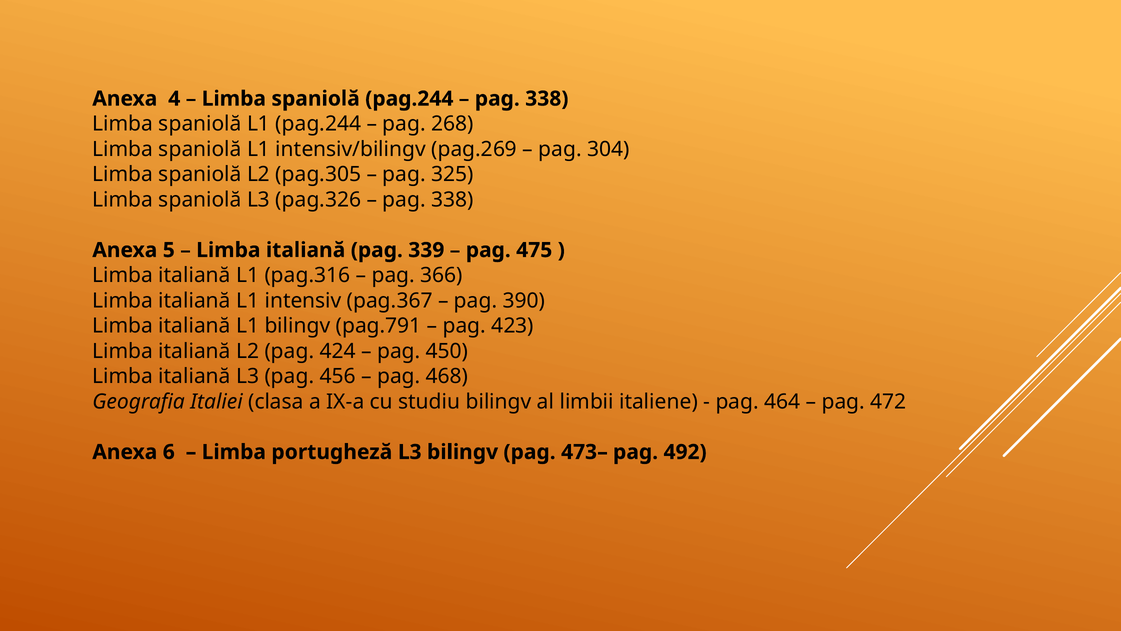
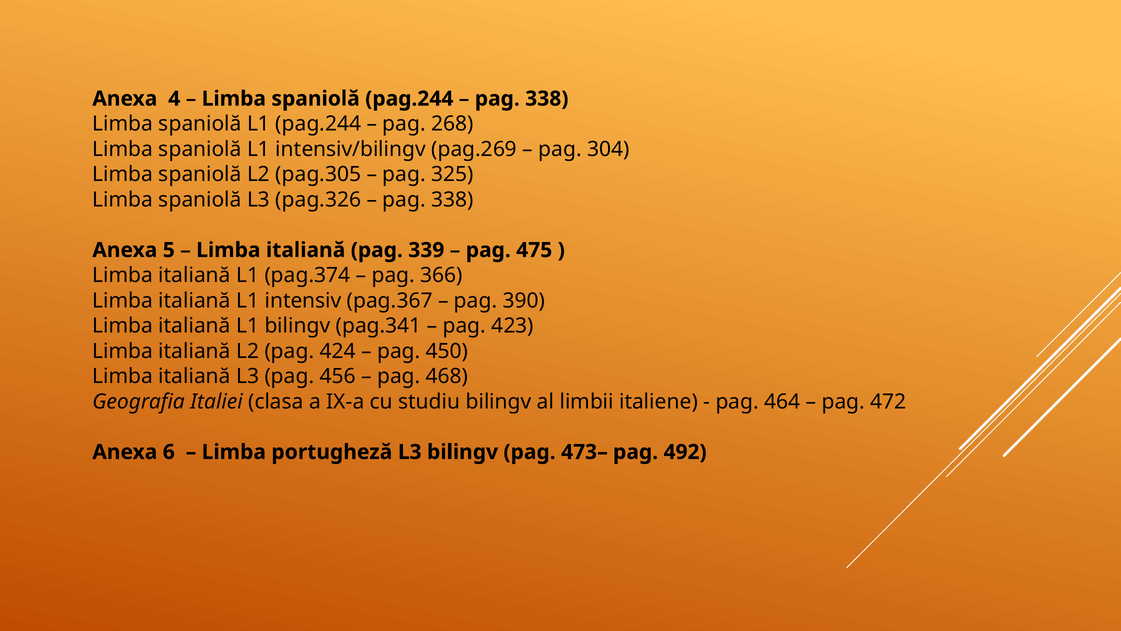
pag.316: pag.316 -> pag.374 (307, 275)
pag.791: pag.791 -> pag.341 (379, 326)
